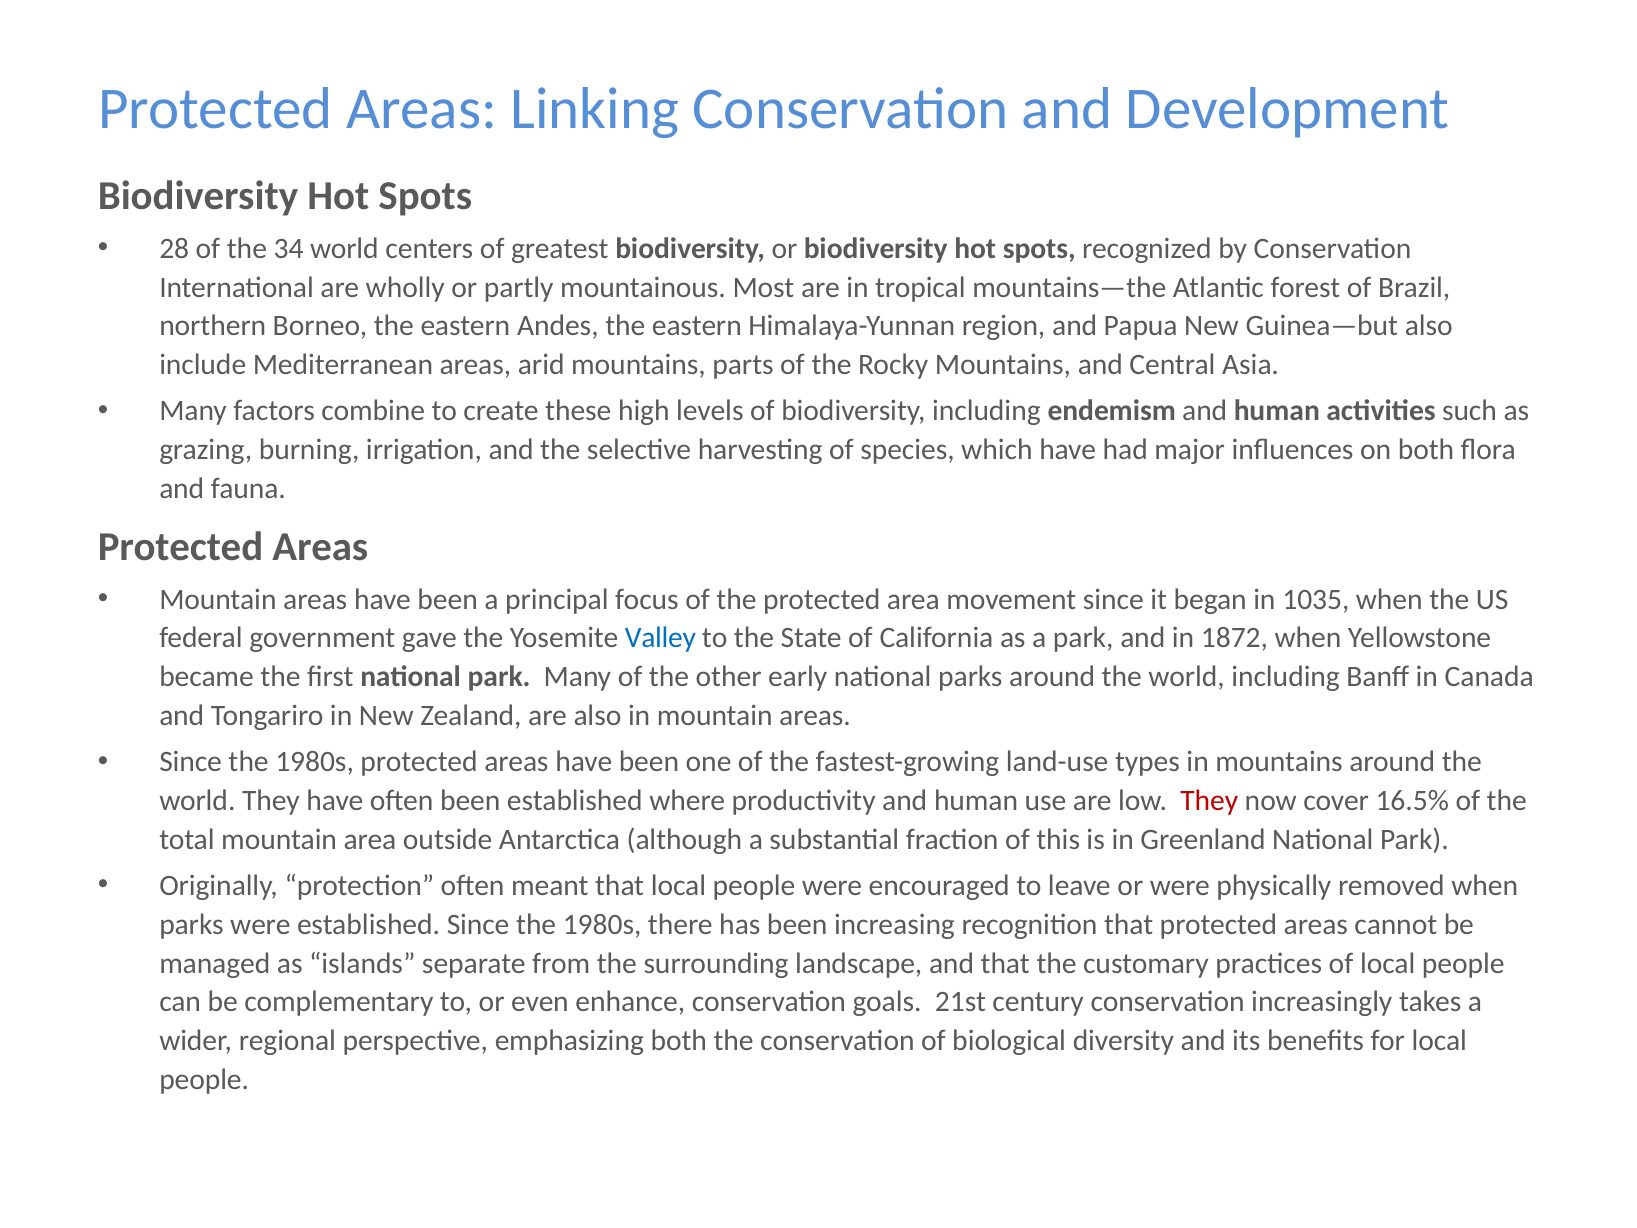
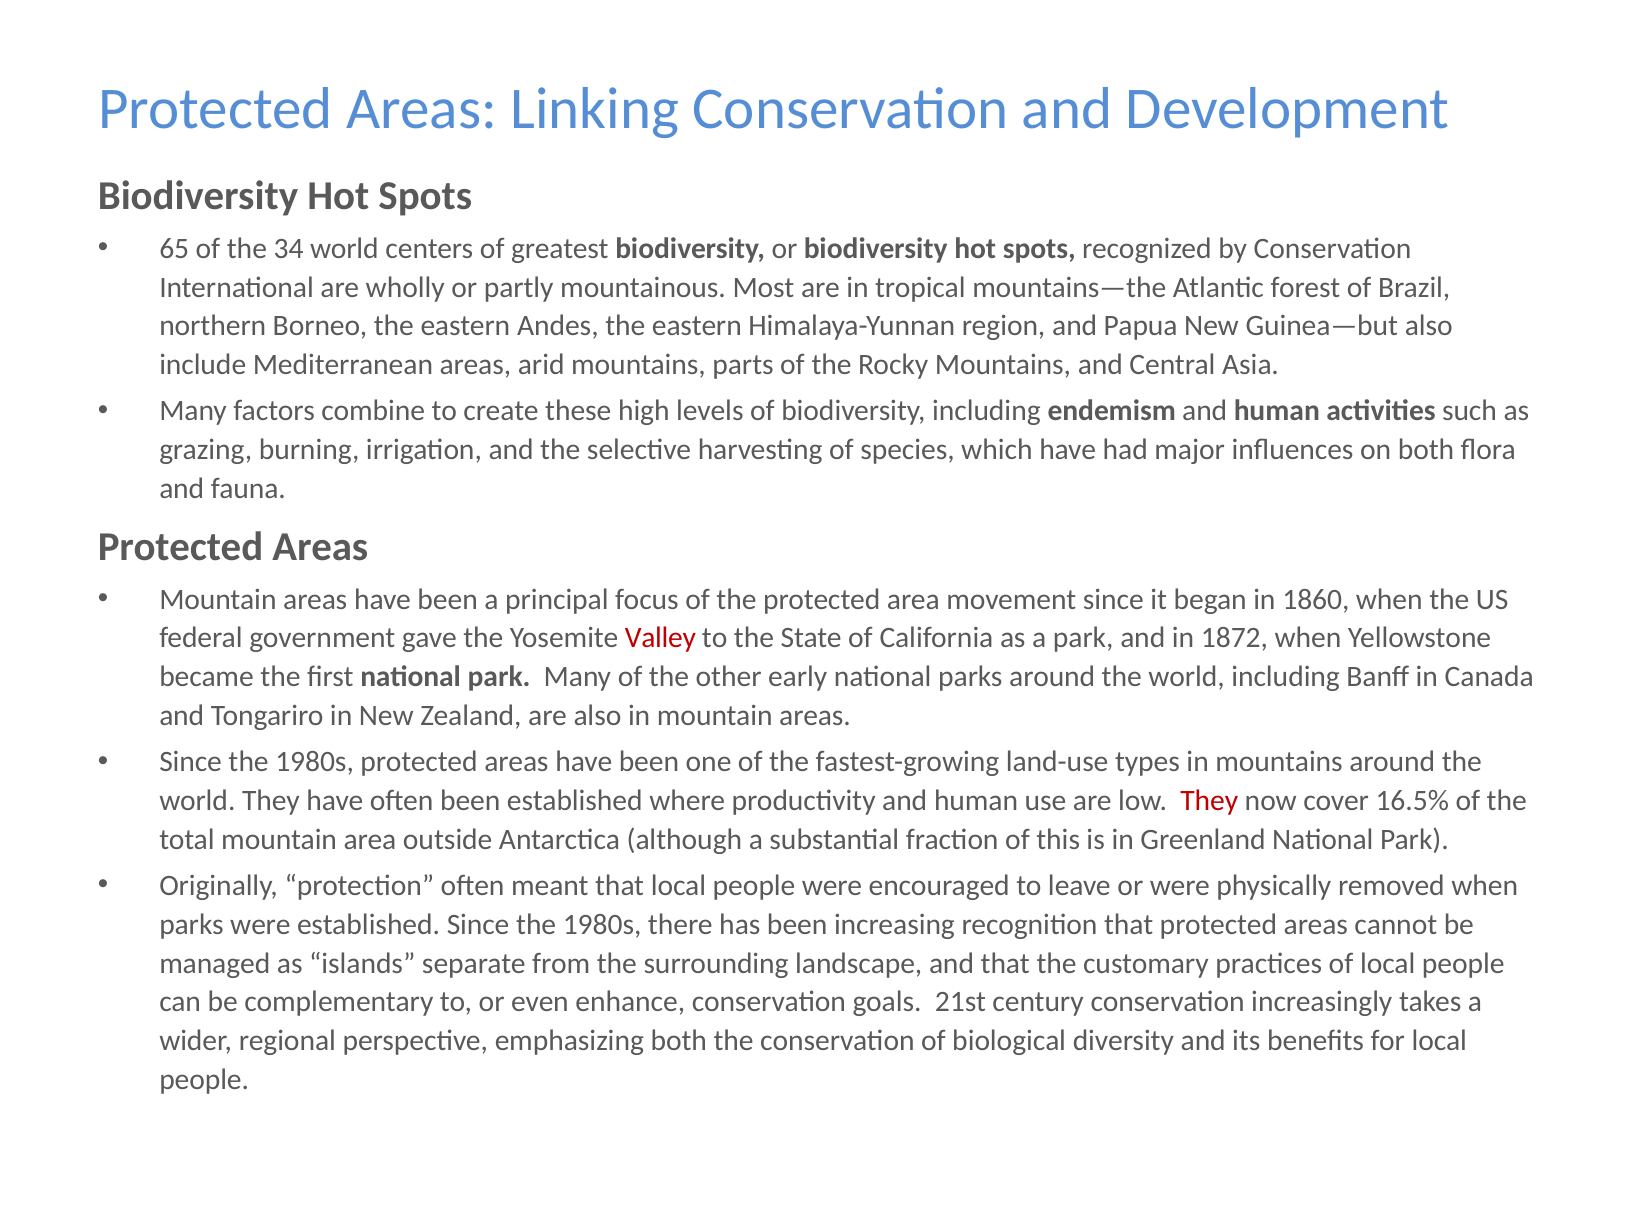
28: 28 -> 65 (174, 248)
1035: 1035 -> 1860 (1316, 599)
Valley colour: blue -> red (660, 638)
